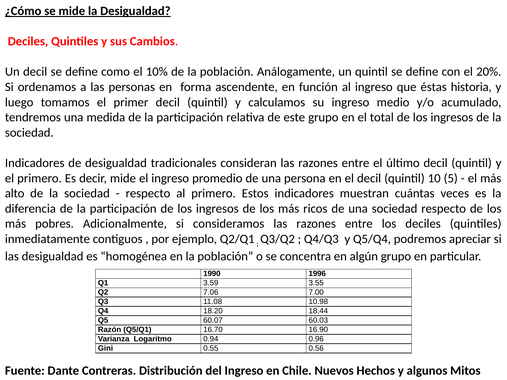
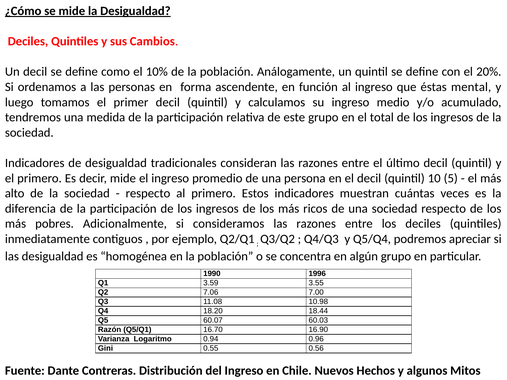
historia: historia -> mental (471, 87)
